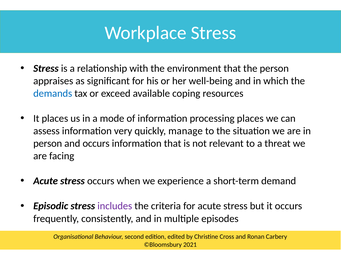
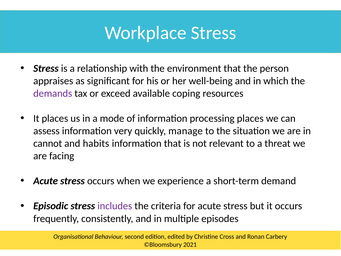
demands colour: blue -> purple (53, 93)
person: person -> cannot (48, 143)
and occurs: occurs -> habits (96, 143)
